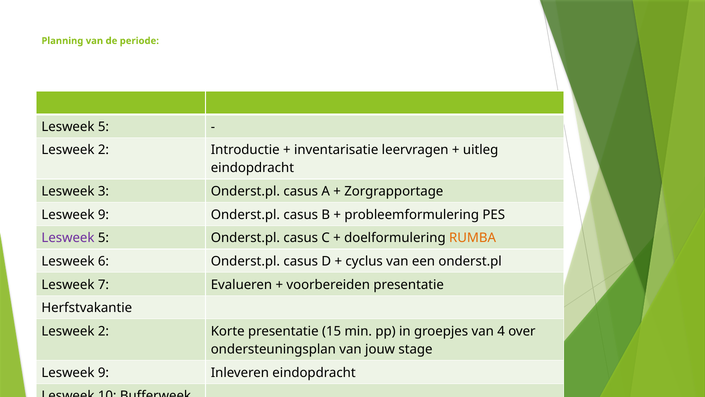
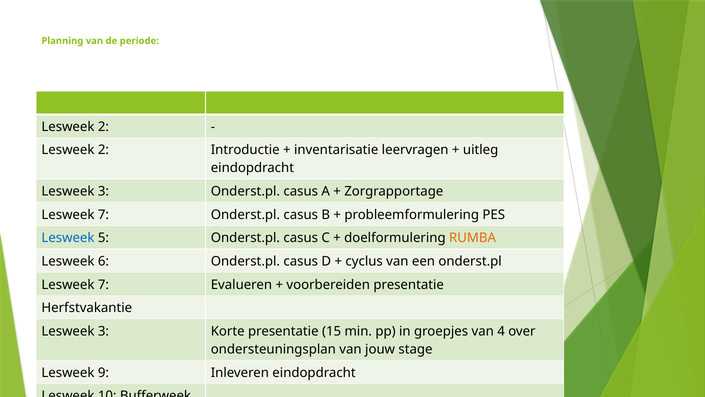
5: 5 -> 2 (103, 127)
9: 9 -> 7 (103, 214)
Lesweek colour: purple -> blue (68, 238)
2: 2 -> 3 (103, 331)
